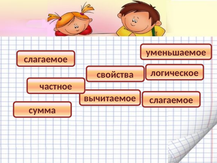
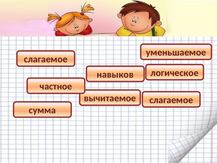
свойства: свойства -> навыков (115, 74)
